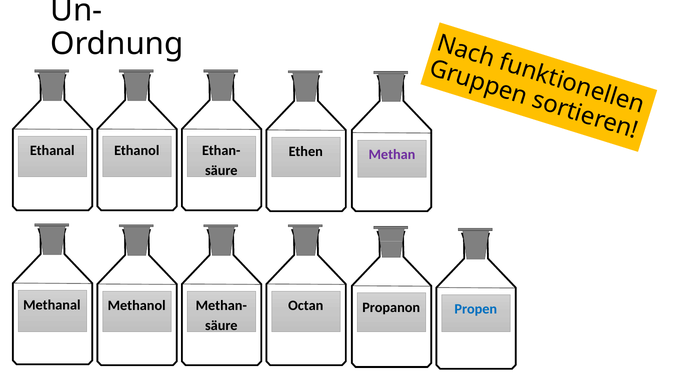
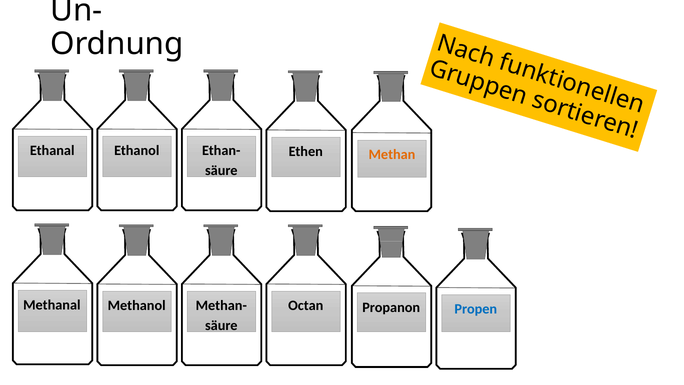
Methan colour: purple -> orange (392, 155)
